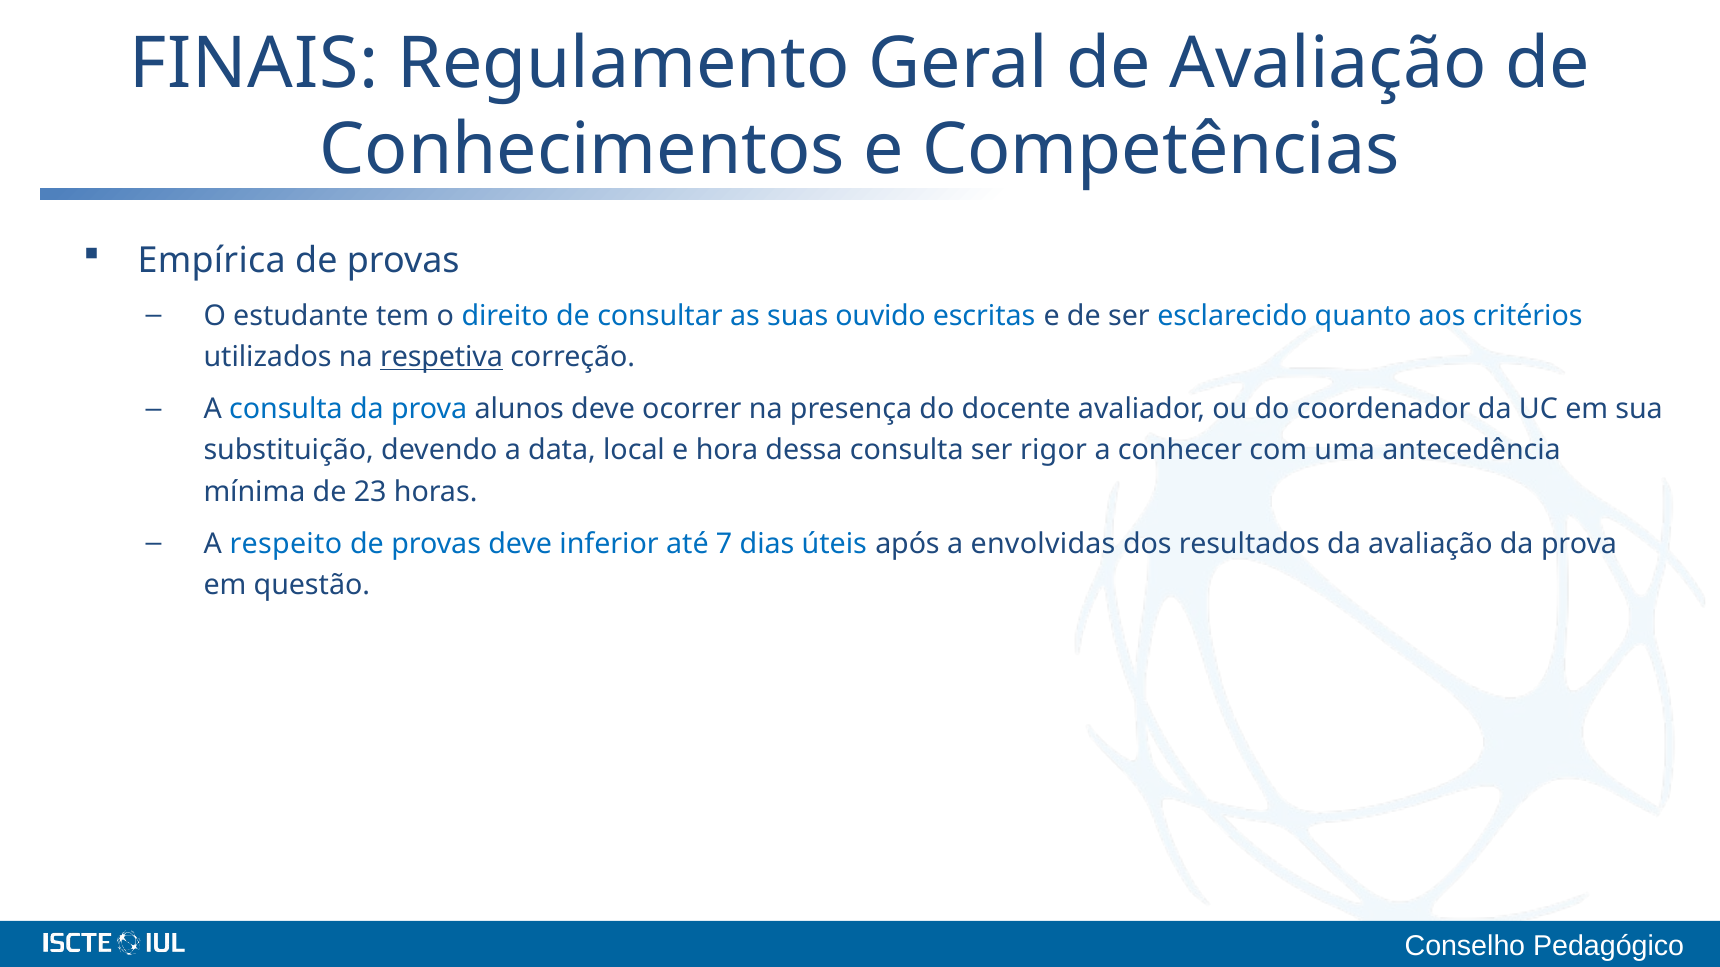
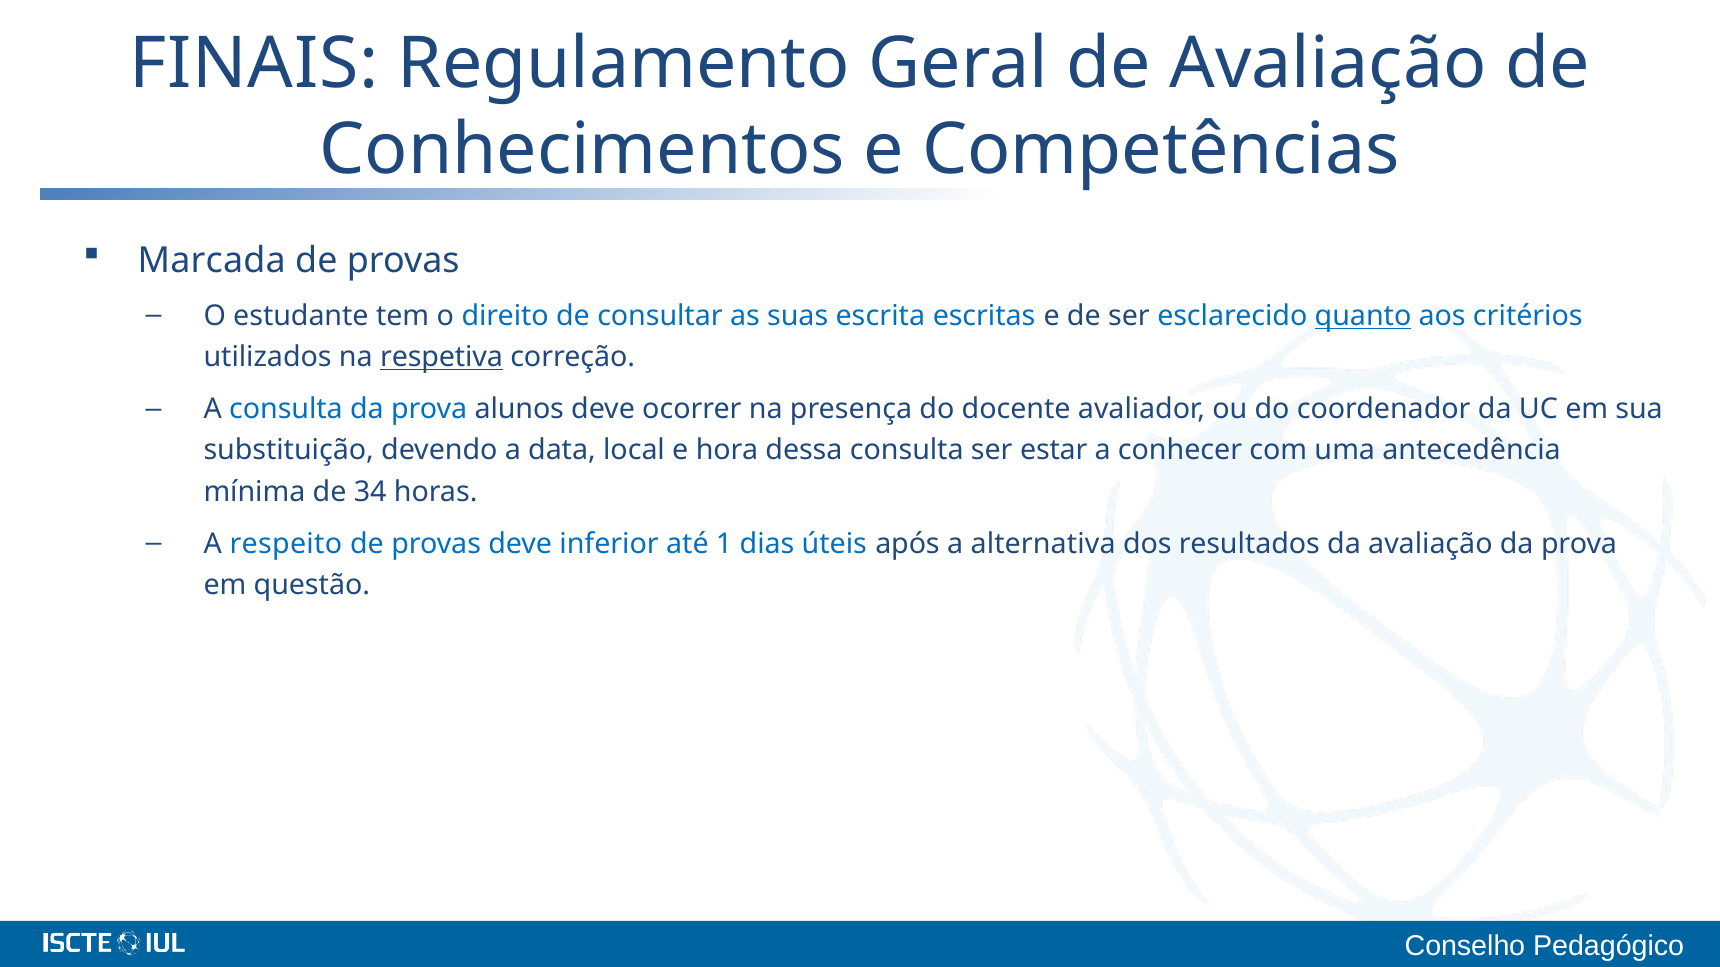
Empírica: Empírica -> Marcada (212, 260)
ouvido: ouvido -> escrita (880, 316)
quanto underline: none -> present (1363, 316)
rigor: rigor -> estar (1054, 451)
23: 23 -> 34 (370, 492)
7: 7 -> 1 (724, 544)
envolvidas: envolvidas -> alternativa (1043, 544)
